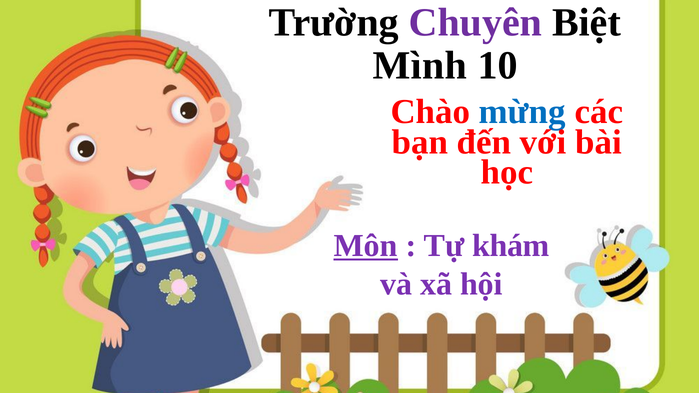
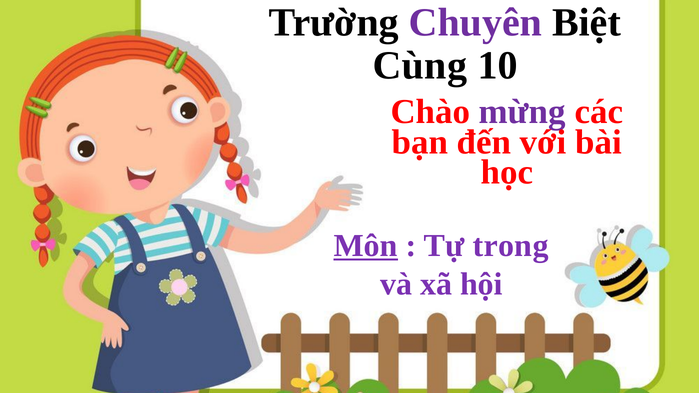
Mình: Mình -> Cùng (420, 66)
mừng colour: blue -> purple (522, 112)
khám: khám -> trong (511, 246)
